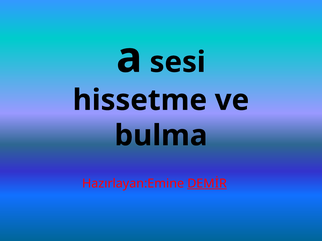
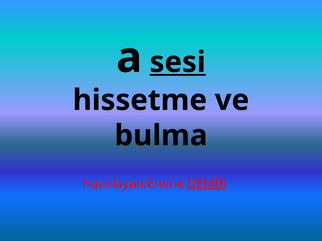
sesi underline: none -> present (178, 62)
